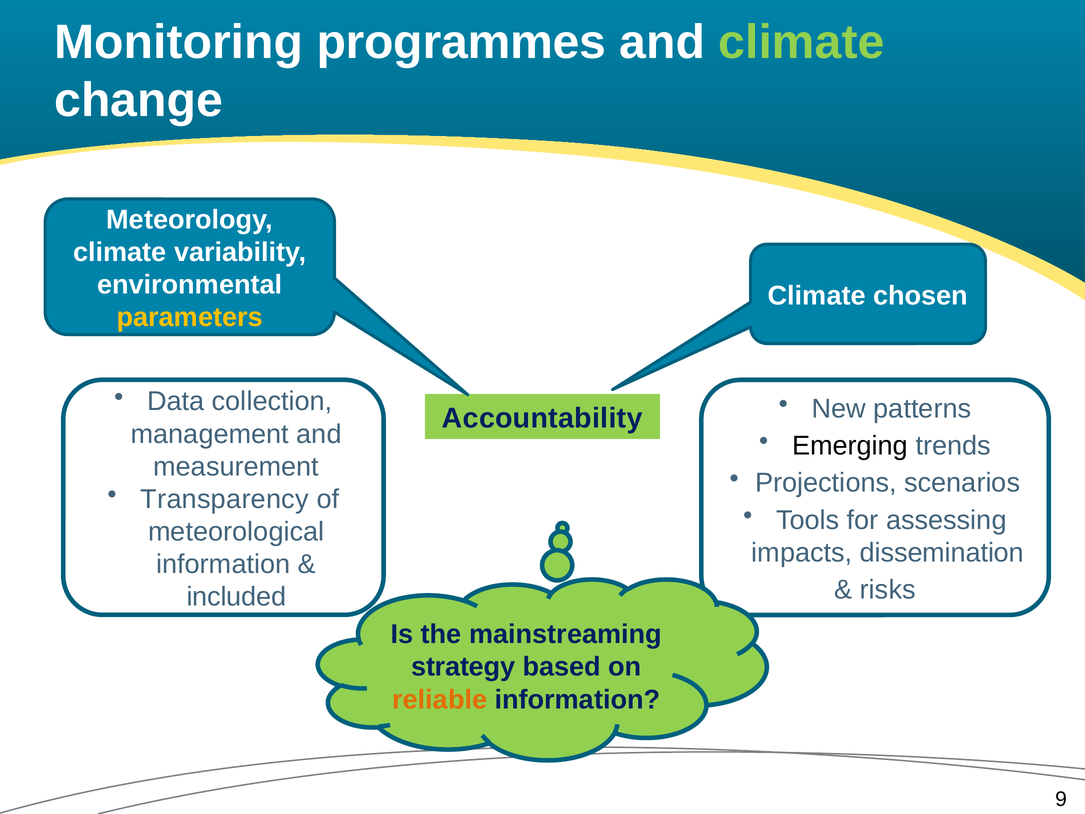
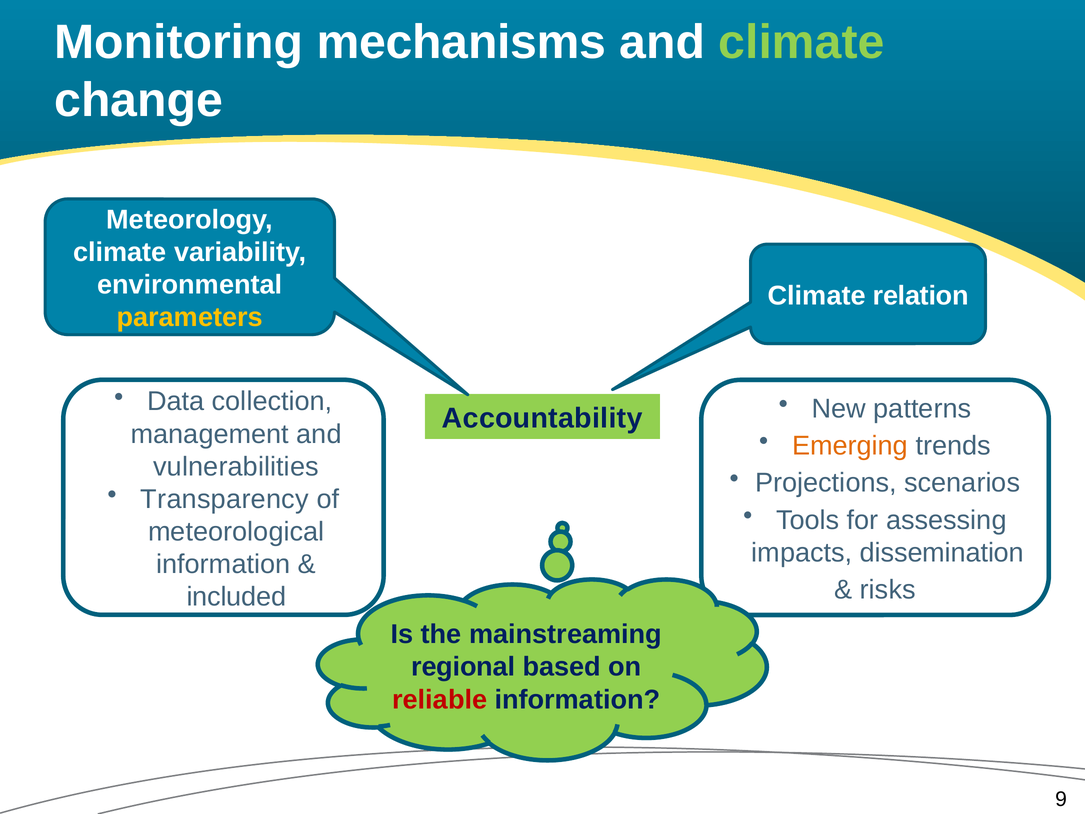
programmes: programmes -> mechanisms (461, 42)
chosen: chosen -> relation (921, 296)
Emerging colour: black -> orange (850, 446)
measurement: measurement -> vulnerabilities (236, 466)
strategy: strategy -> regional (463, 667)
reliable colour: orange -> red (440, 699)
